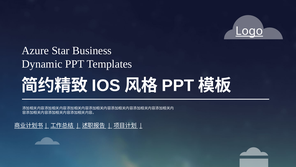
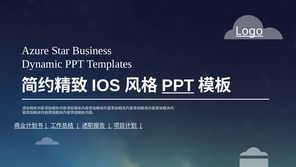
PPT underline: none -> present (178, 85)
